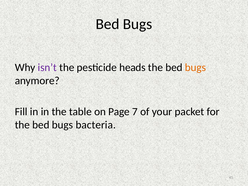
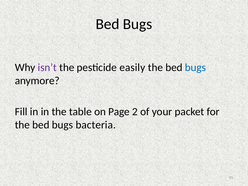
heads: heads -> easily (132, 67)
bugs colour: orange -> blue (196, 67)
7: 7 -> 2 (135, 112)
